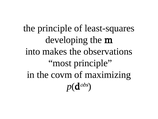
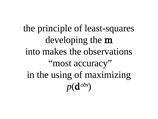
most principle: principle -> accuracy (93, 63)
covm: covm -> using (61, 74)
